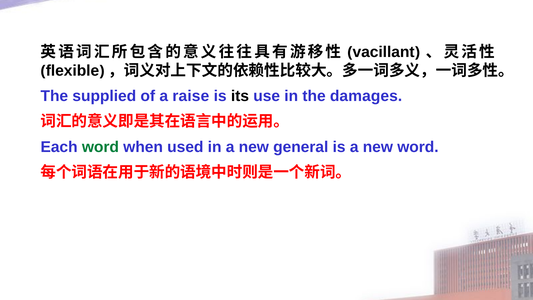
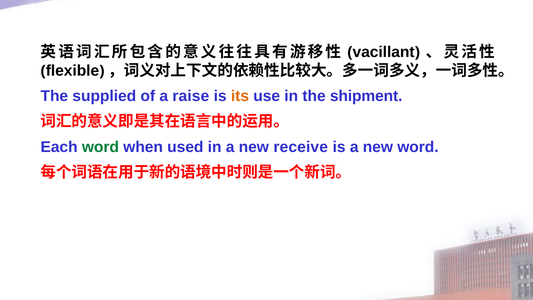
its colour: black -> orange (240, 96)
damages: damages -> shipment (366, 96)
general: general -> receive (301, 147)
